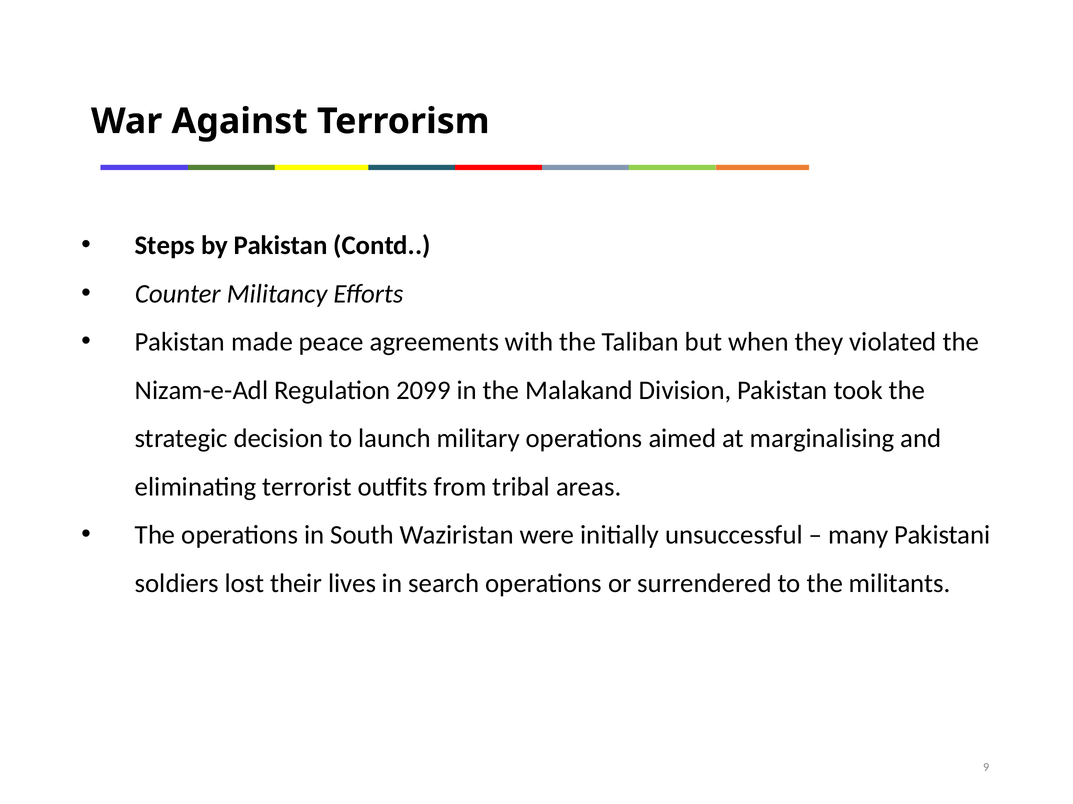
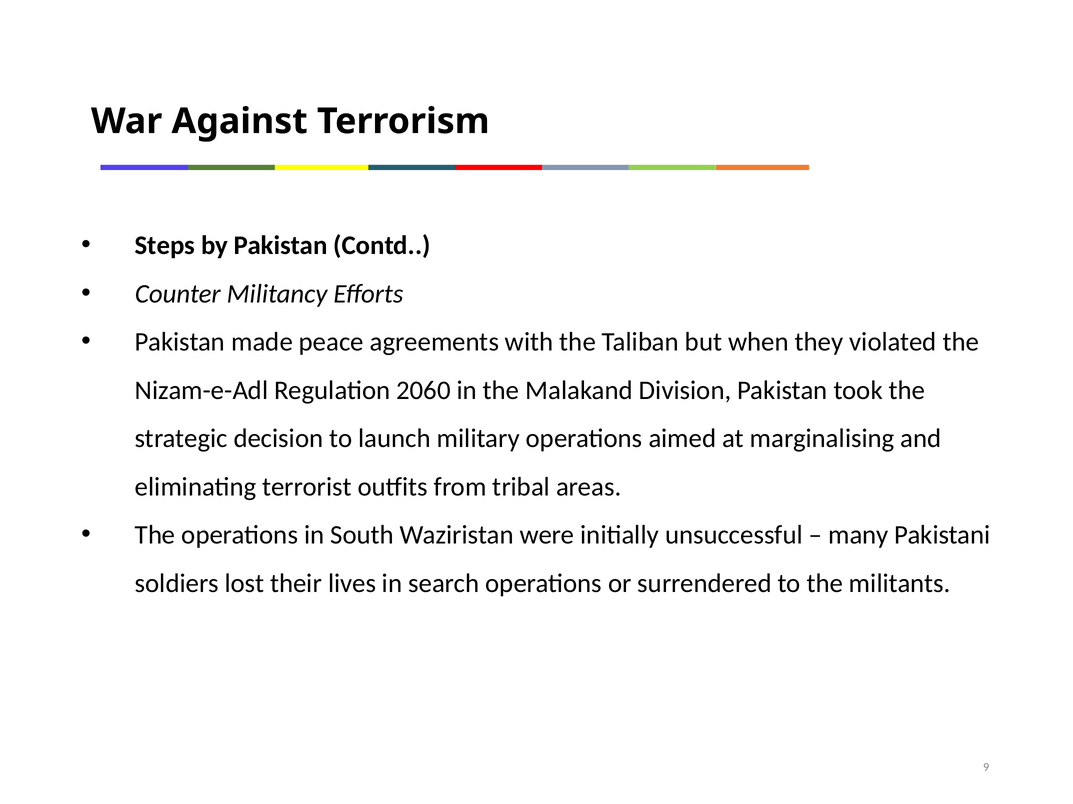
2099: 2099 -> 2060 (423, 391)
